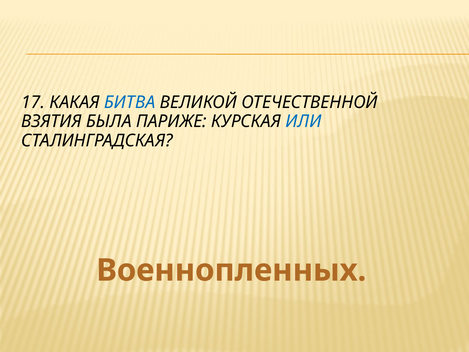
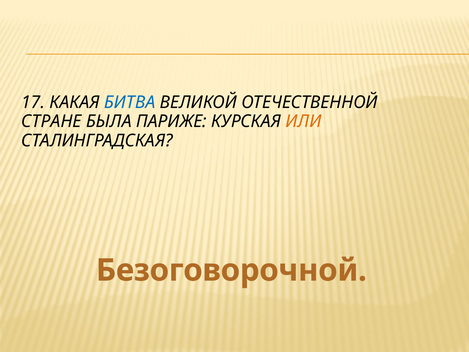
ВЗЯТИЯ: ВЗЯТИЯ -> СТРАНЕ (51, 121)
ИЛИ colour: blue -> orange (303, 121)
Военнопленных: Военнопленных -> Безоговорочной (231, 270)
